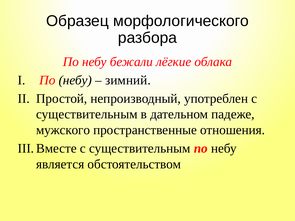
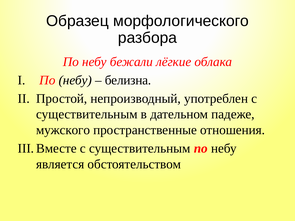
зимний: зимний -> белизна (128, 80)
